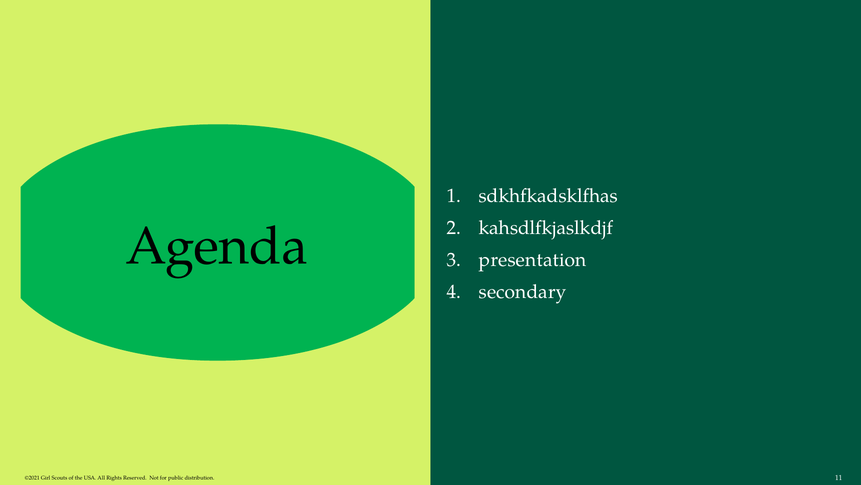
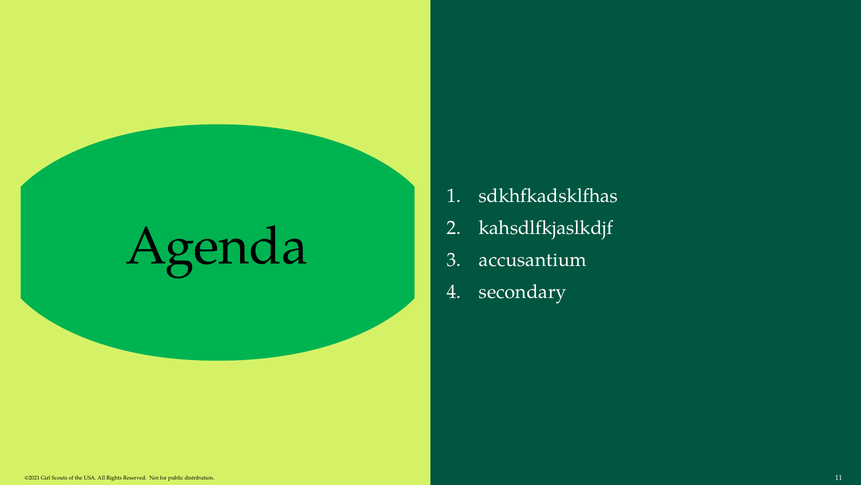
presentation: presentation -> accusantium (533, 259)
